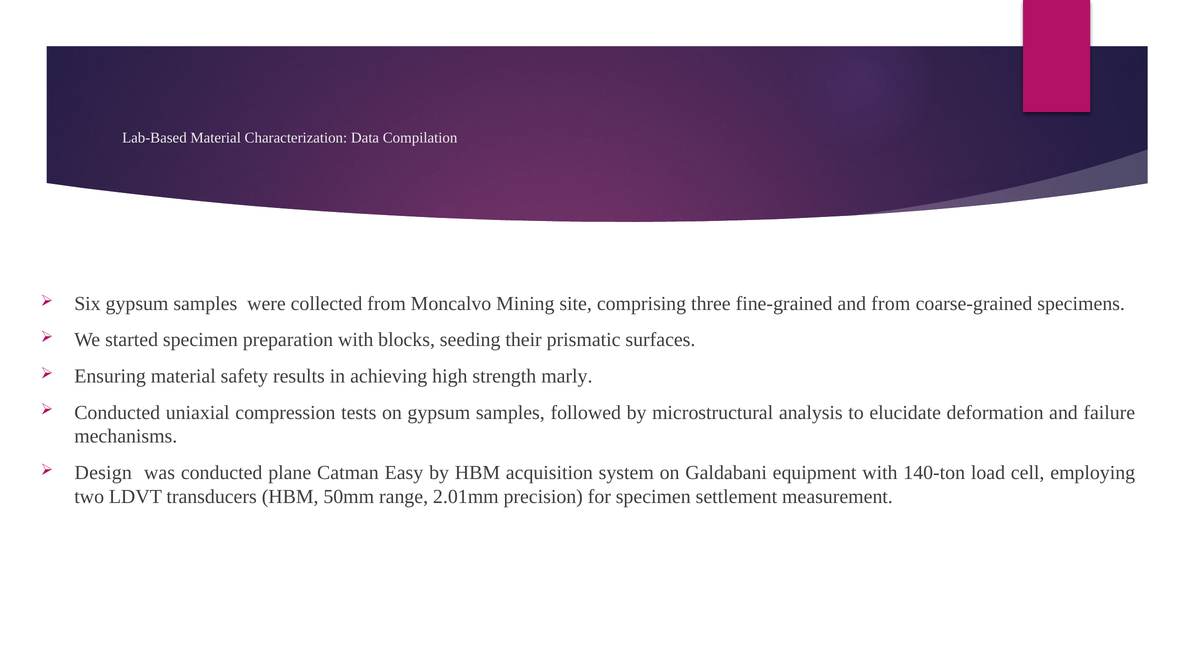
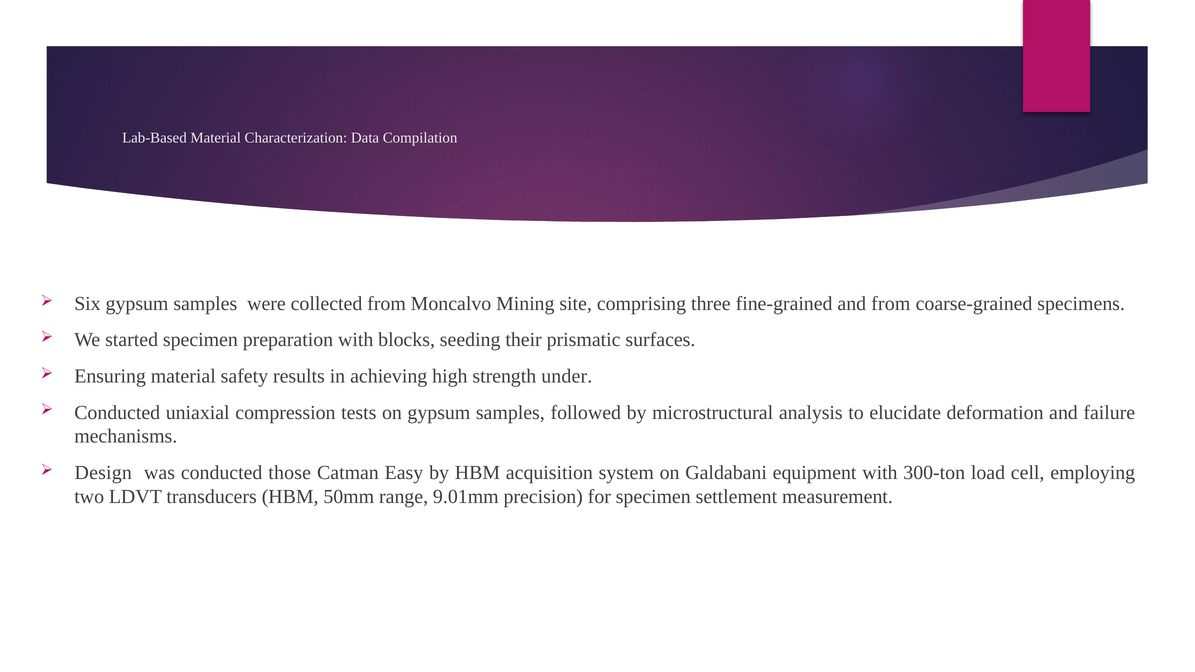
marly: marly -> under (567, 376)
plane: plane -> those (290, 473)
140-ton: 140-ton -> 300-ton (934, 473)
2.01mm: 2.01mm -> 9.01mm (466, 497)
